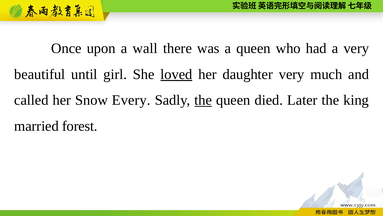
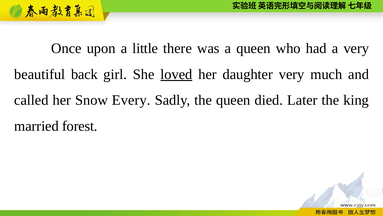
wall: wall -> little (145, 48)
until: until -> back (84, 74)
the underline: present -> none (203, 100)
